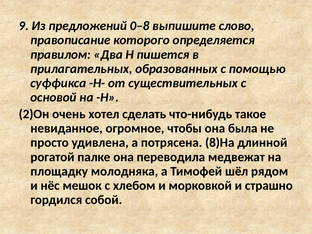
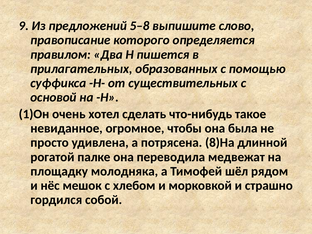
0–8: 0–8 -> 5–8 (140, 26)
2)Он: 2)Он -> 1)Он (34, 114)
